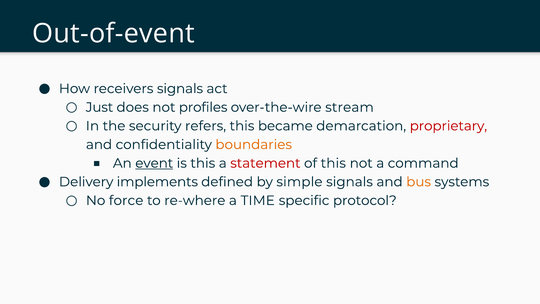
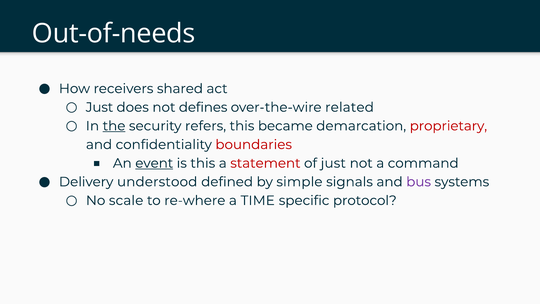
Out-of-event: Out-of-event -> Out-of-needs (114, 34)
receivers signals: signals -> shared (180, 89)
profiles: profiles -> defines (203, 107)
stream: stream -> related (349, 107)
the underline: none -> present (114, 126)
boundaries colour: orange -> red (254, 144)
of this: this -> just (333, 163)
implements: implements -> understood (157, 182)
bus colour: orange -> purple (419, 182)
force: force -> scale (126, 200)
